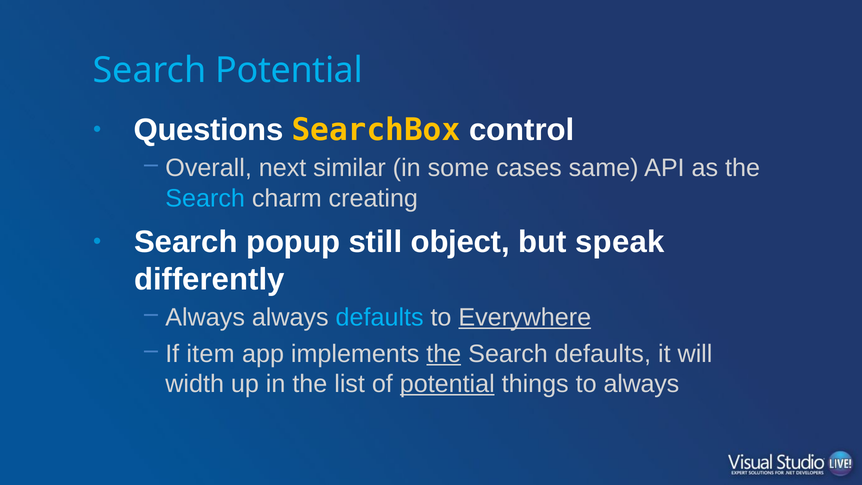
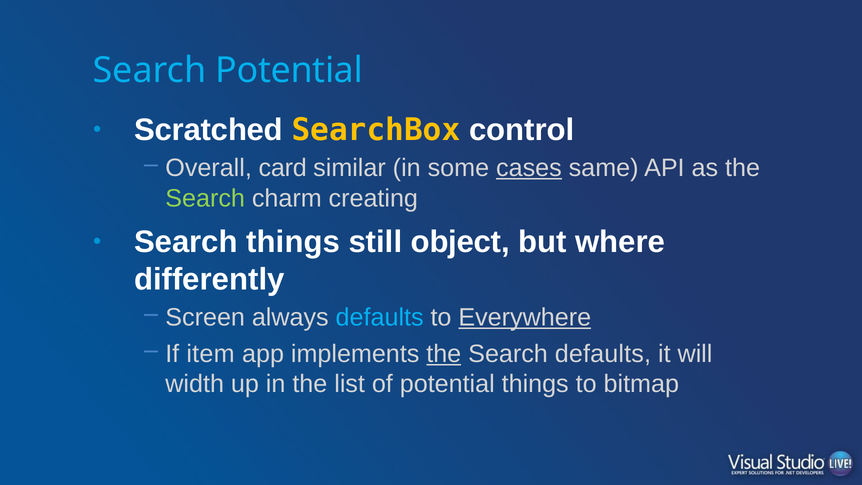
Questions: Questions -> Scratched (208, 130)
next: next -> card (283, 168)
cases underline: none -> present (529, 168)
Search colour: light blue -> light green (205, 198)
Search popup: popup -> things (293, 242)
speak: speak -> where (620, 242)
Always: Always -> Screen (205, 317)
potential underline: present -> none (447, 384)
to always: always -> bitmap (641, 384)
